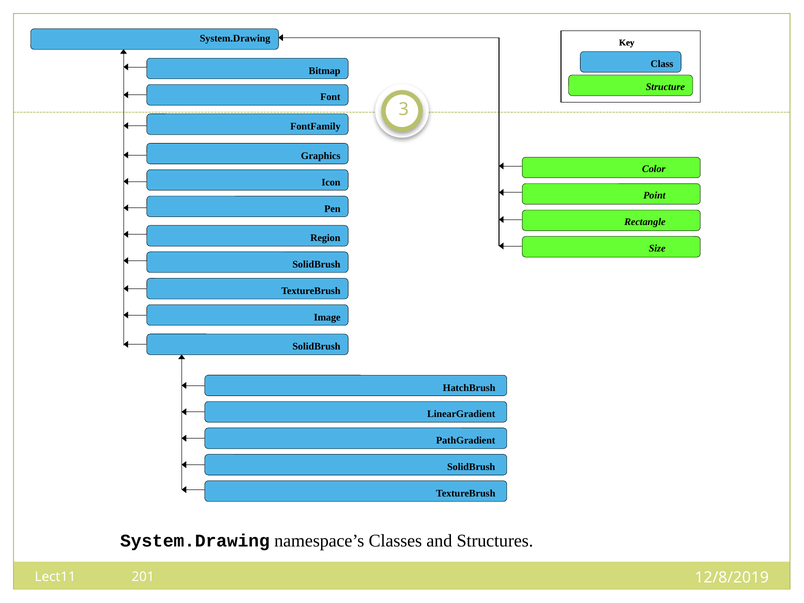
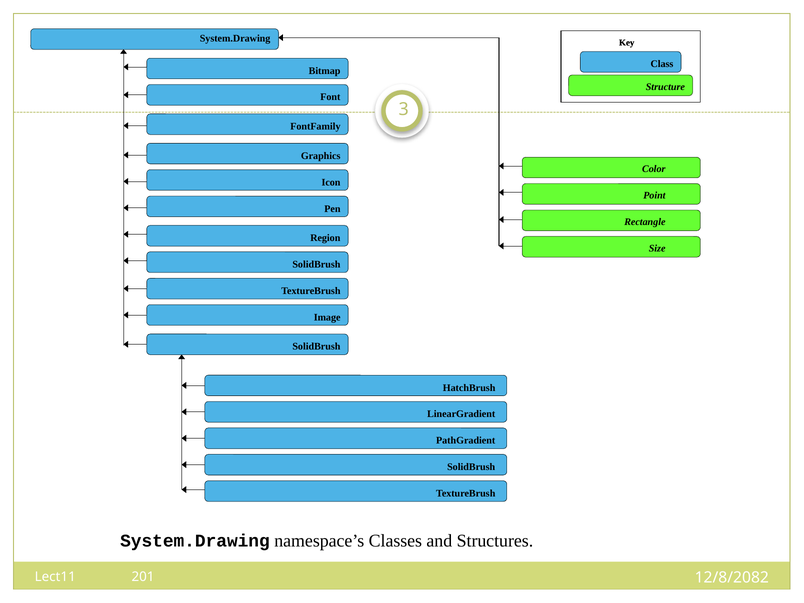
12/8/2019: 12/8/2019 -> 12/8/2082 (732, 578)
